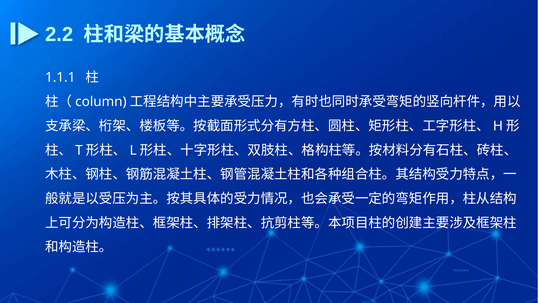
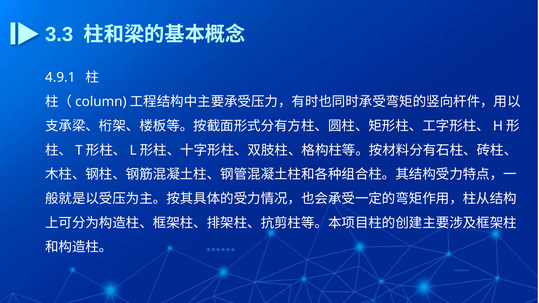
2.2: 2.2 -> 3.3 (59, 35)
1.1.1: 1.1.1 -> 4.9.1 (60, 78)
